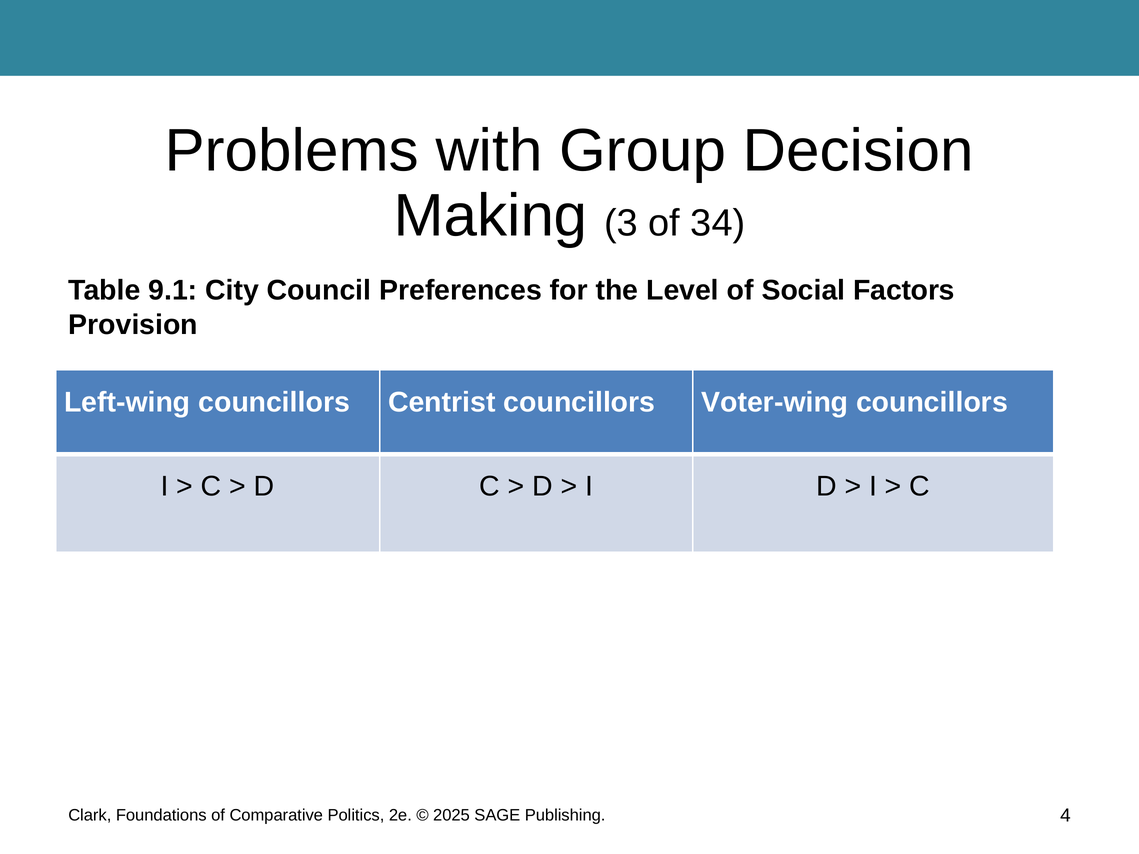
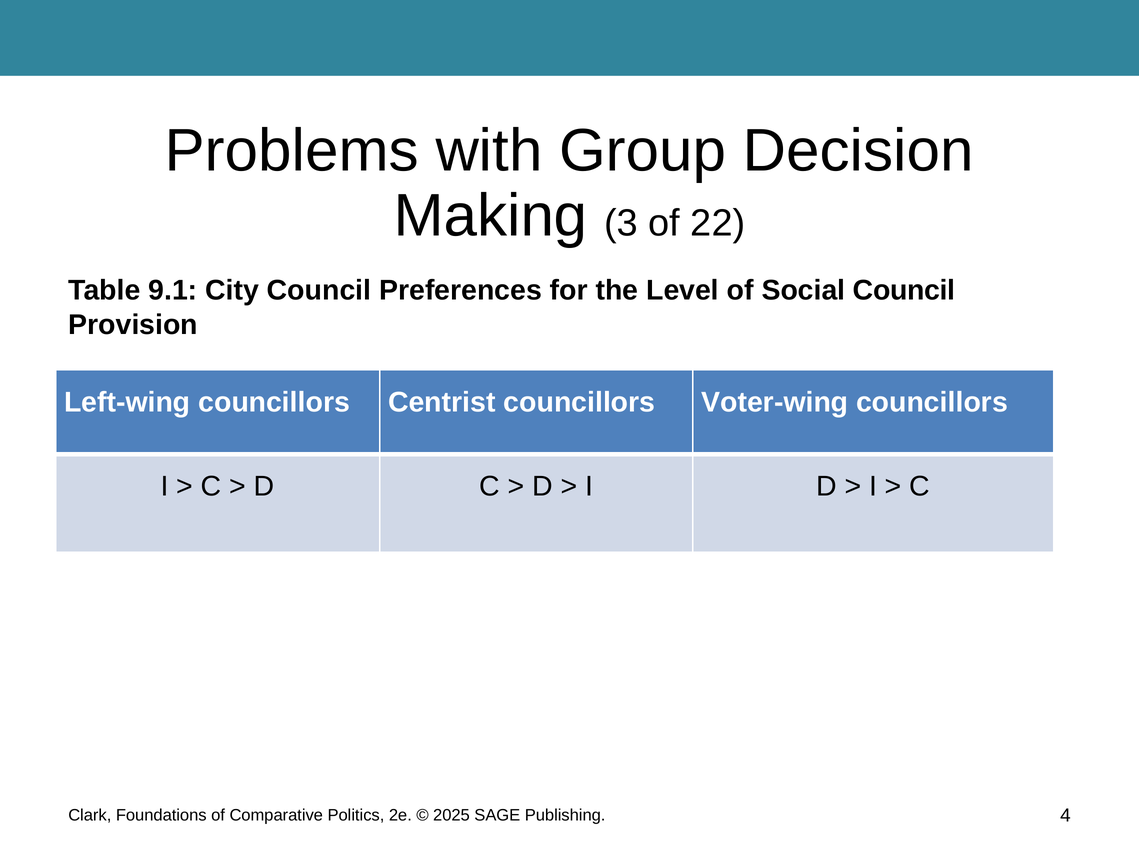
34: 34 -> 22 (718, 223)
Social Factors: Factors -> Council (904, 291)
